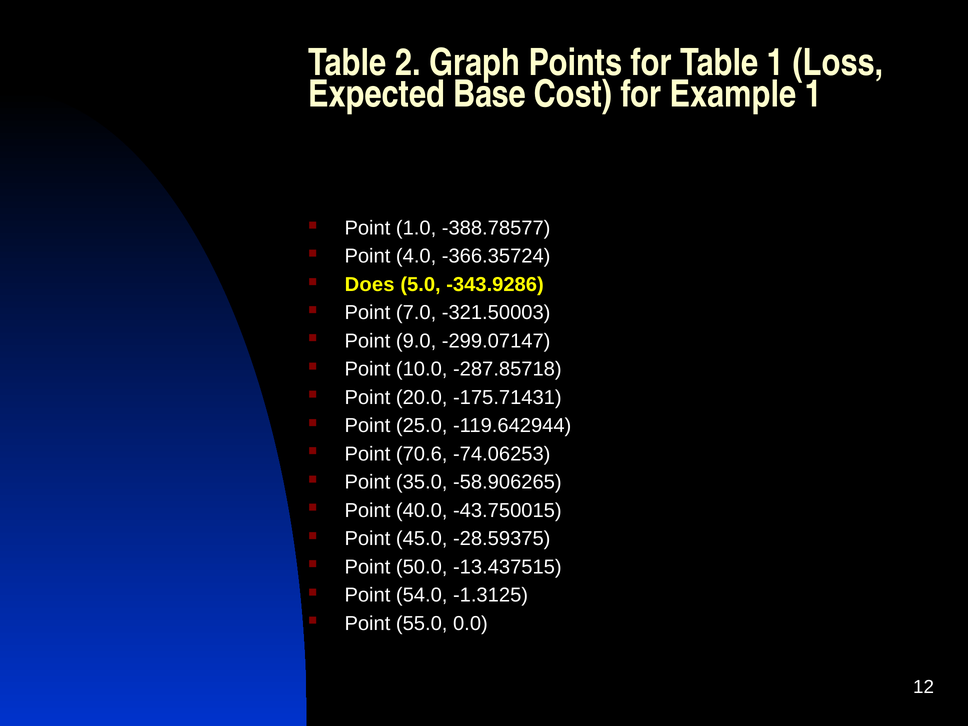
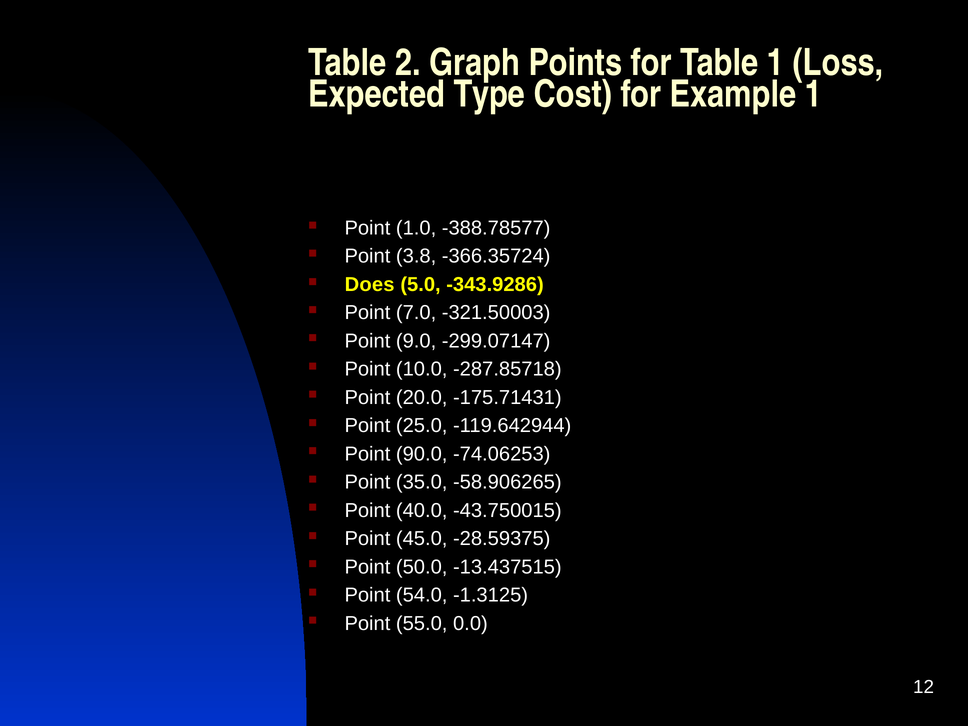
Base: Base -> Type (489, 94)
4.0: 4.0 -> 3.8 (416, 256)
70.6: 70.6 -> 90.0 (422, 454)
